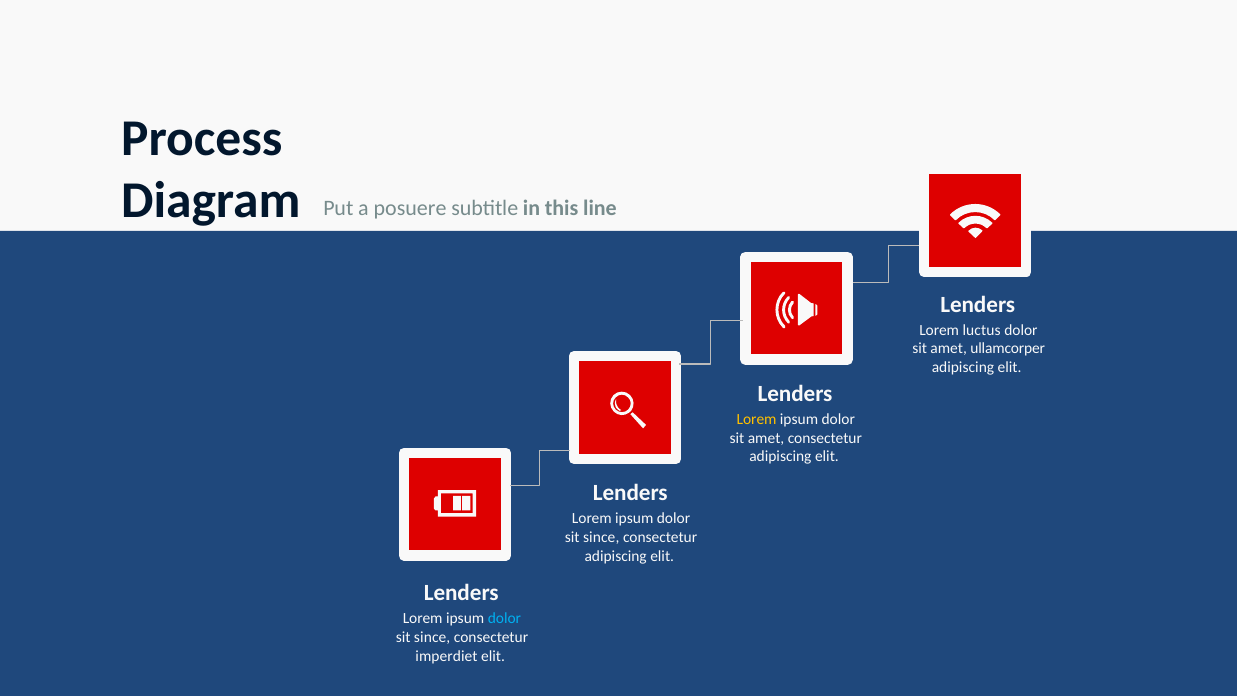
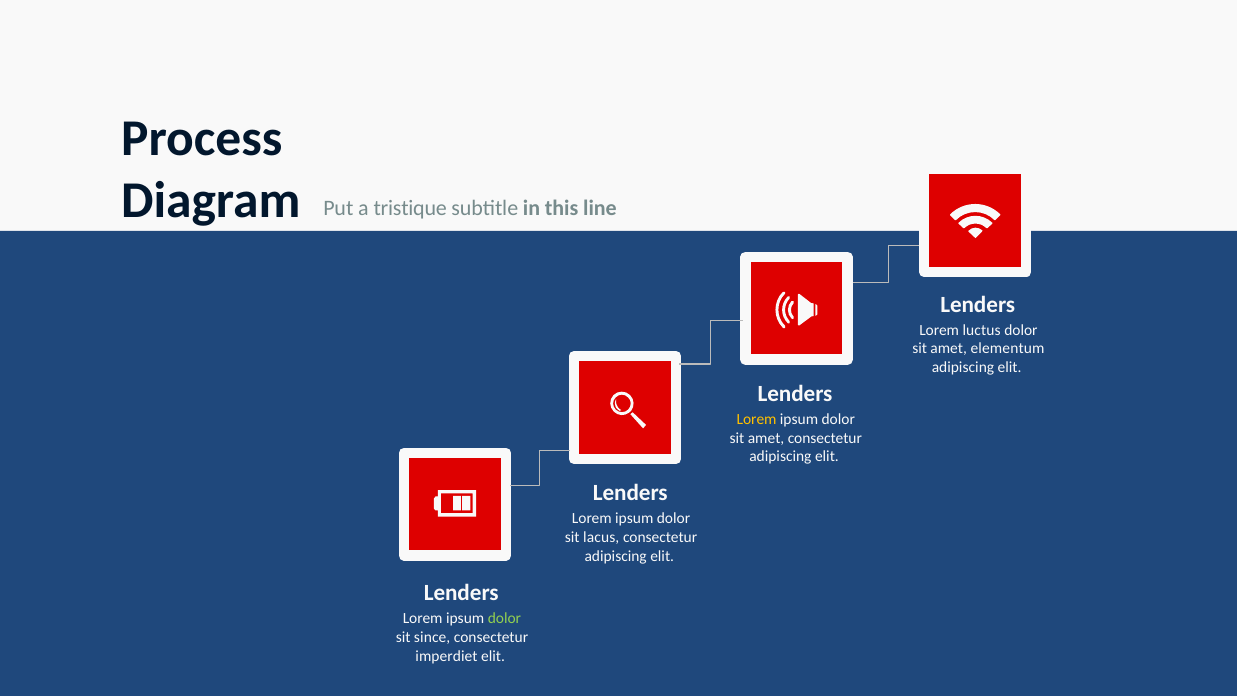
posuere: posuere -> tristique (410, 208)
ullamcorper: ullamcorper -> elementum (1008, 349)
since: since -> lacus (601, 537)
dolor colour: light blue -> light green (504, 619)
